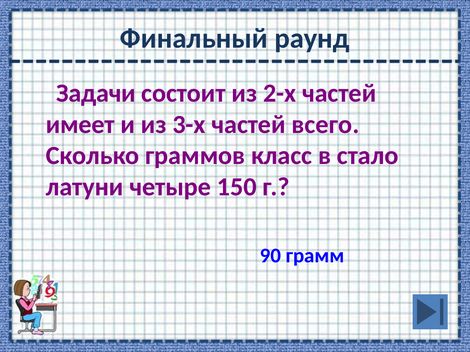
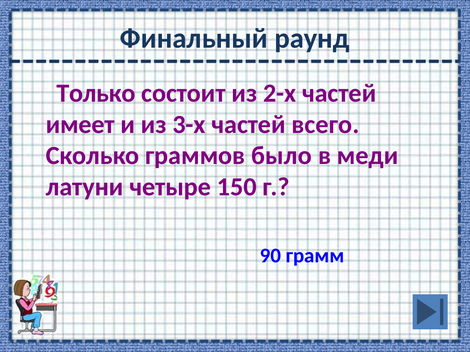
Задачи: Задачи -> Только (96, 93)
класс: класс -> было (282, 156)
стало: стало -> меди (368, 156)
